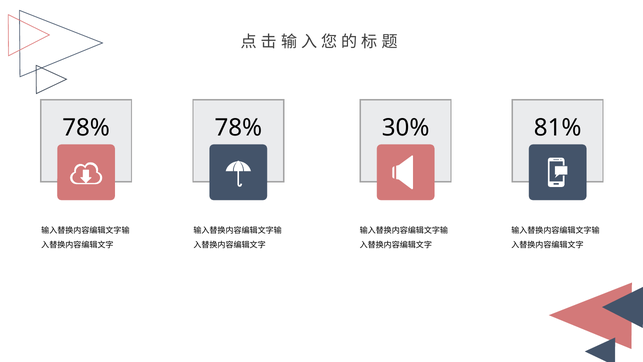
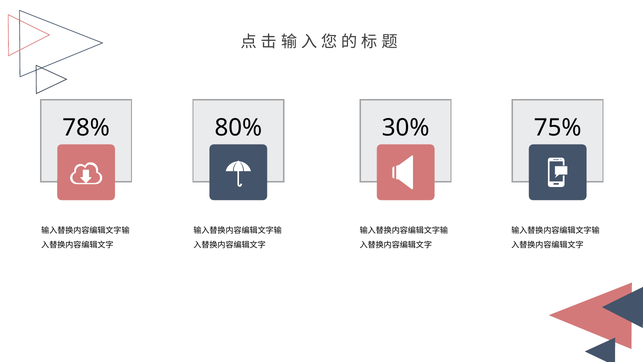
78% 78%: 78% -> 80% (238, 128)
81%: 81% -> 75% (558, 128)
